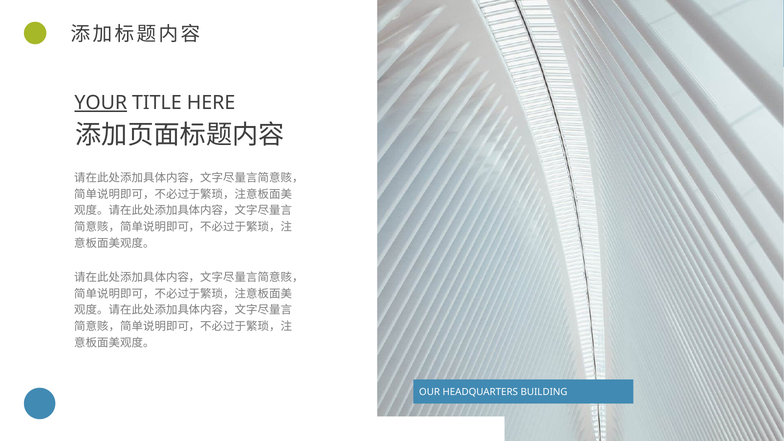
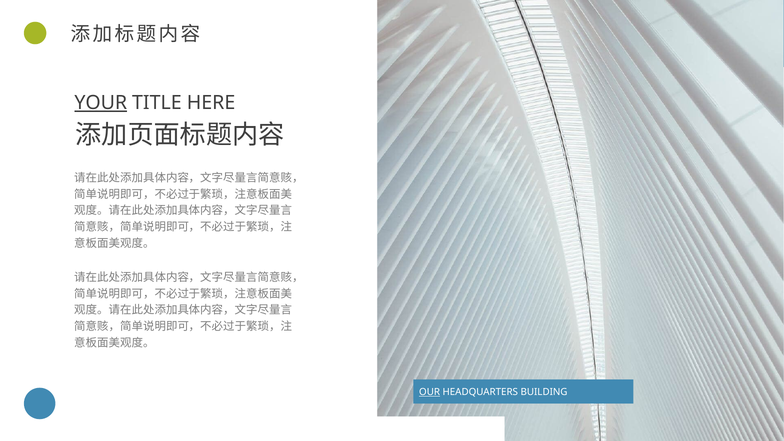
OUR underline: none -> present (430, 392)
